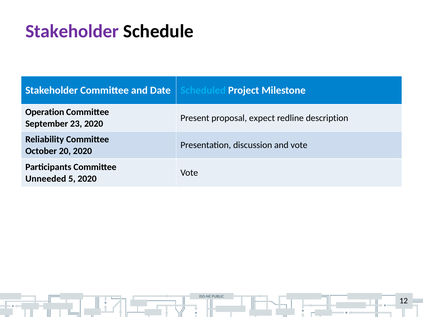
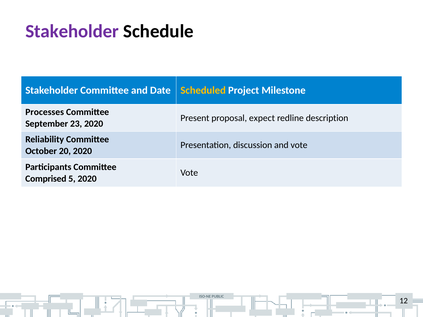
Scheduled colour: light blue -> yellow (203, 90)
Operation: Operation -> Processes (45, 112)
Unneeded: Unneeded -> Comprised (46, 179)
